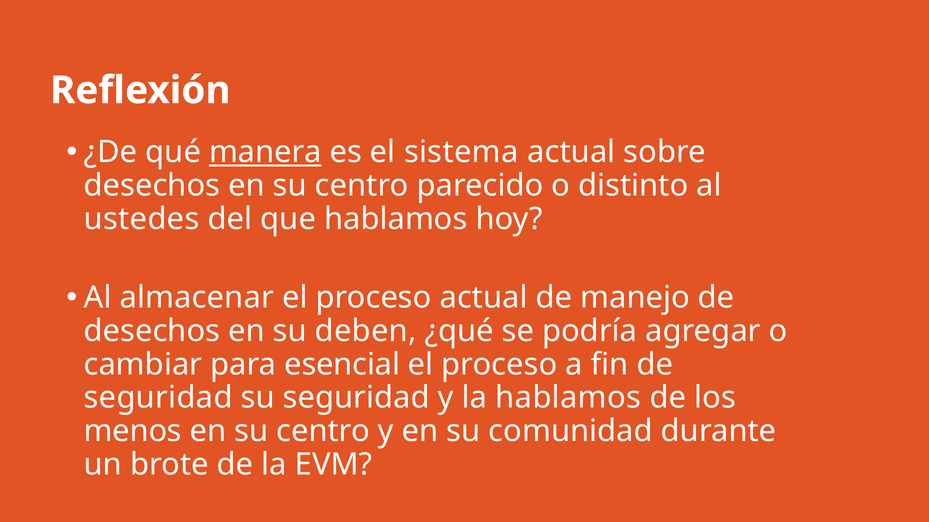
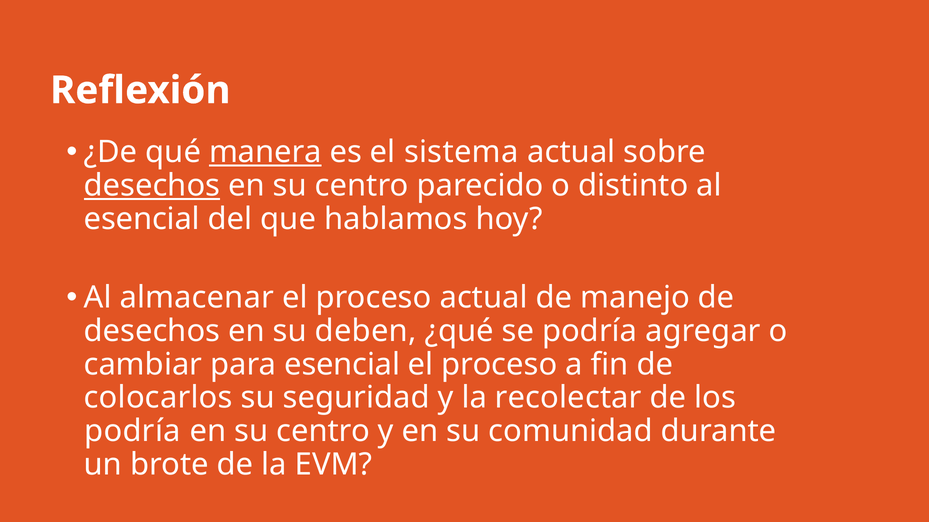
desechos underline: none -> present (152, 186)
ustedes: ustedes -> esencial (142, 219)
seguridad: seguridad -> colocarlos (158, 398)
la hablamos: hablamos -> recolectar (568, 398)
menos: menos -> podría (132, 432)
